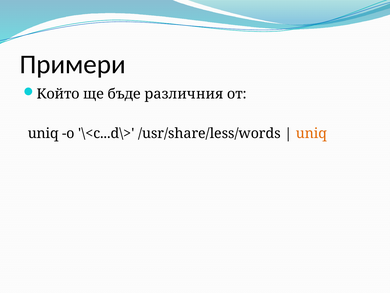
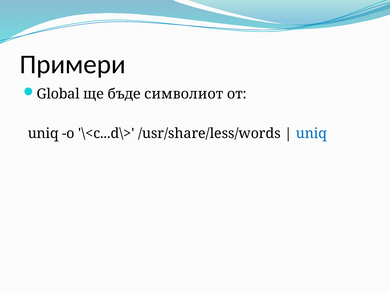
Който: Който -> Global (58, 94)
различния: различния -> символиот (184, 94)
uniq colour: orange -> blue (311, 133)
